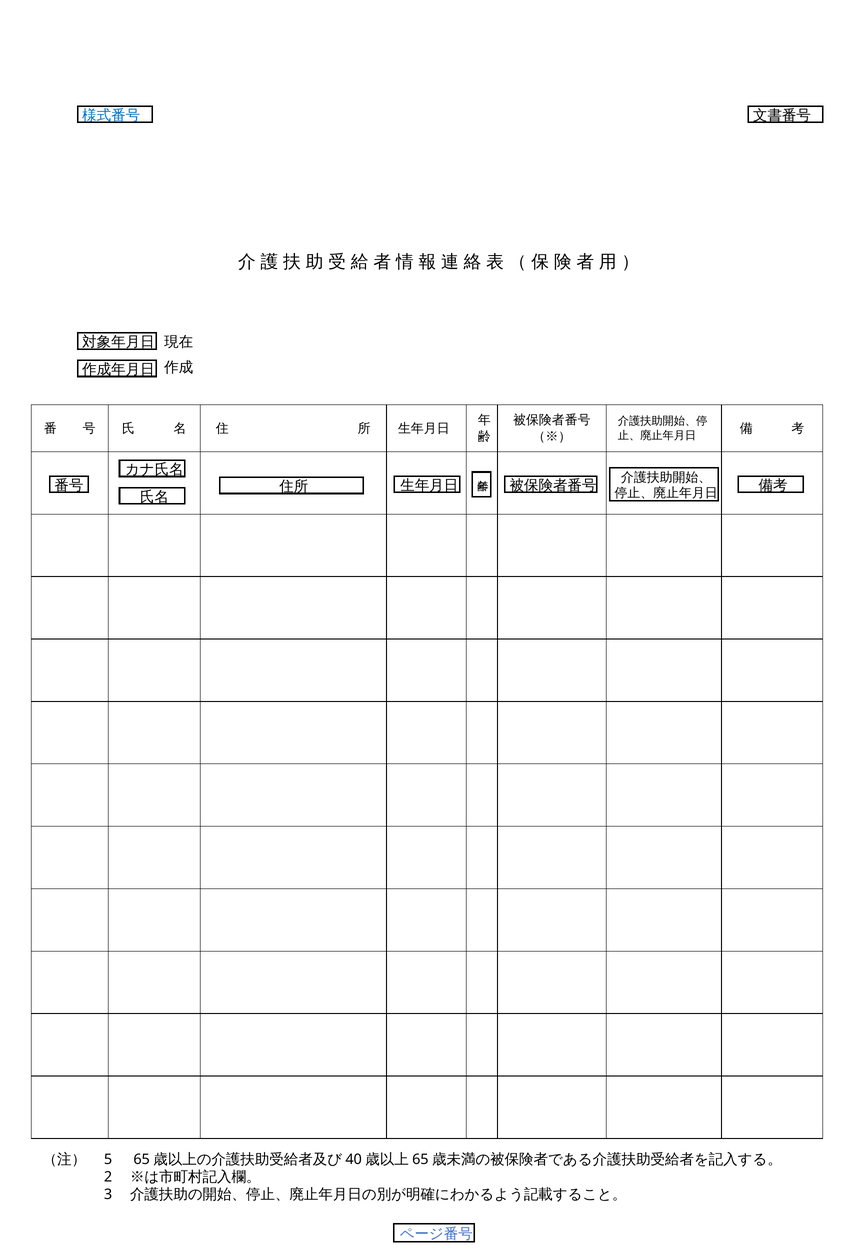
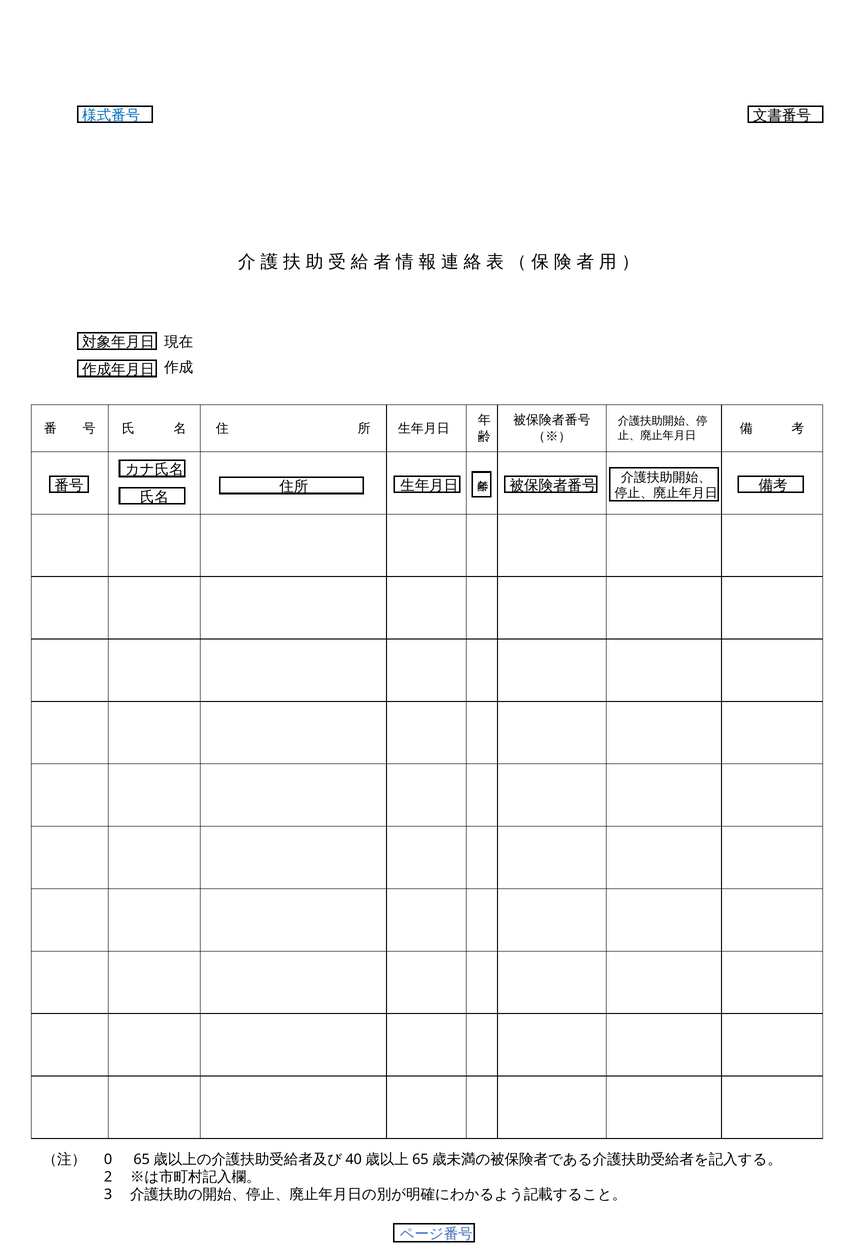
5: 5 -> 0 (108, 1160)
